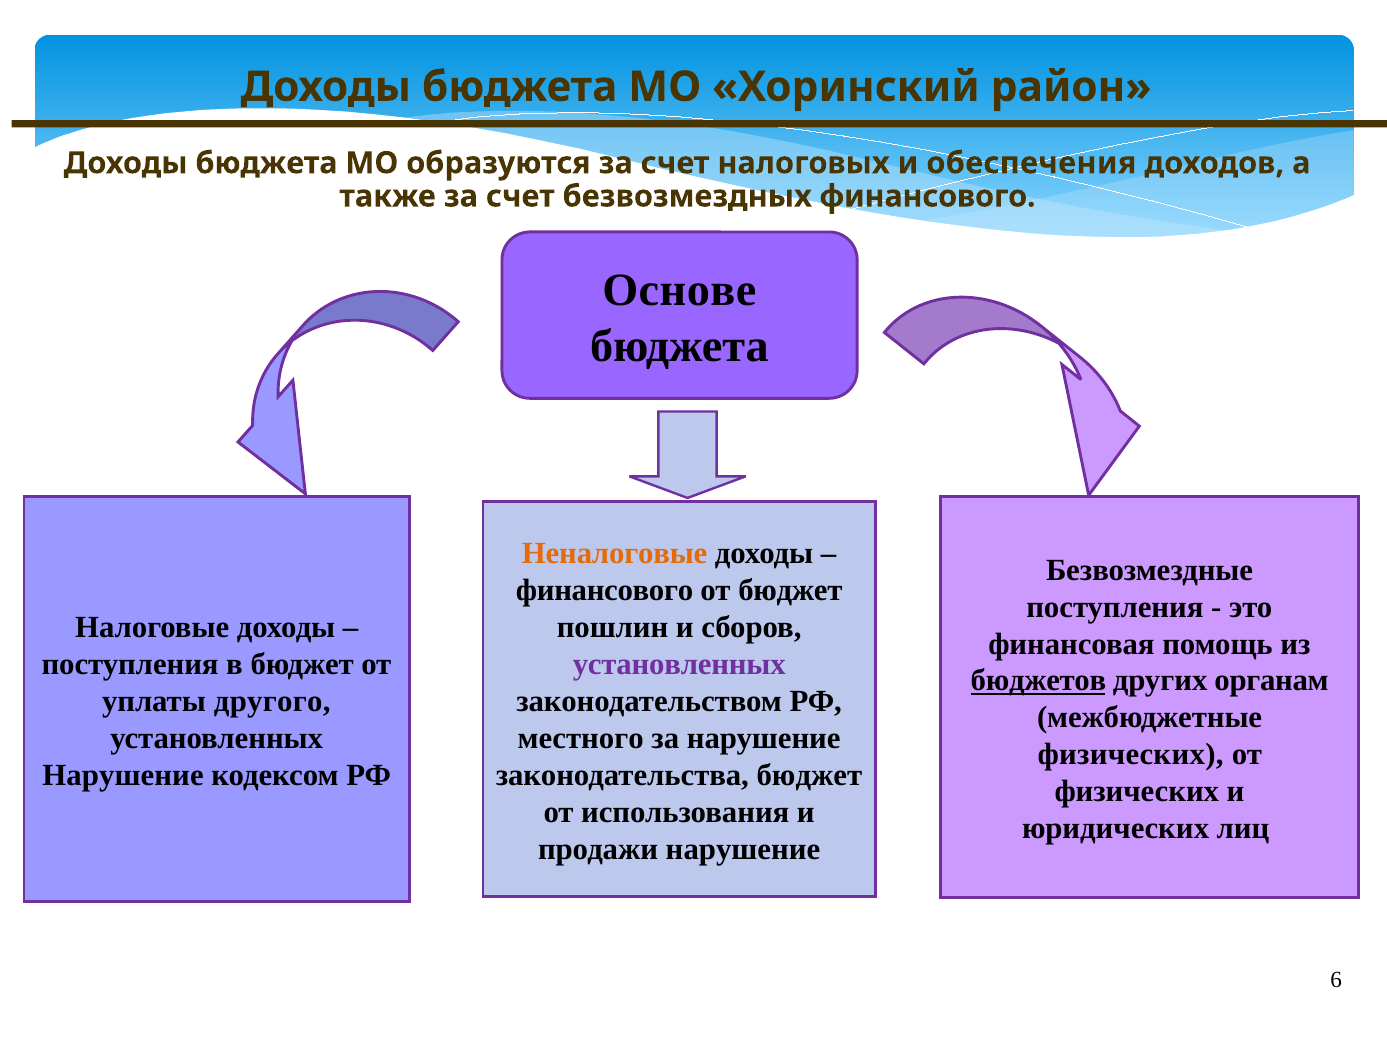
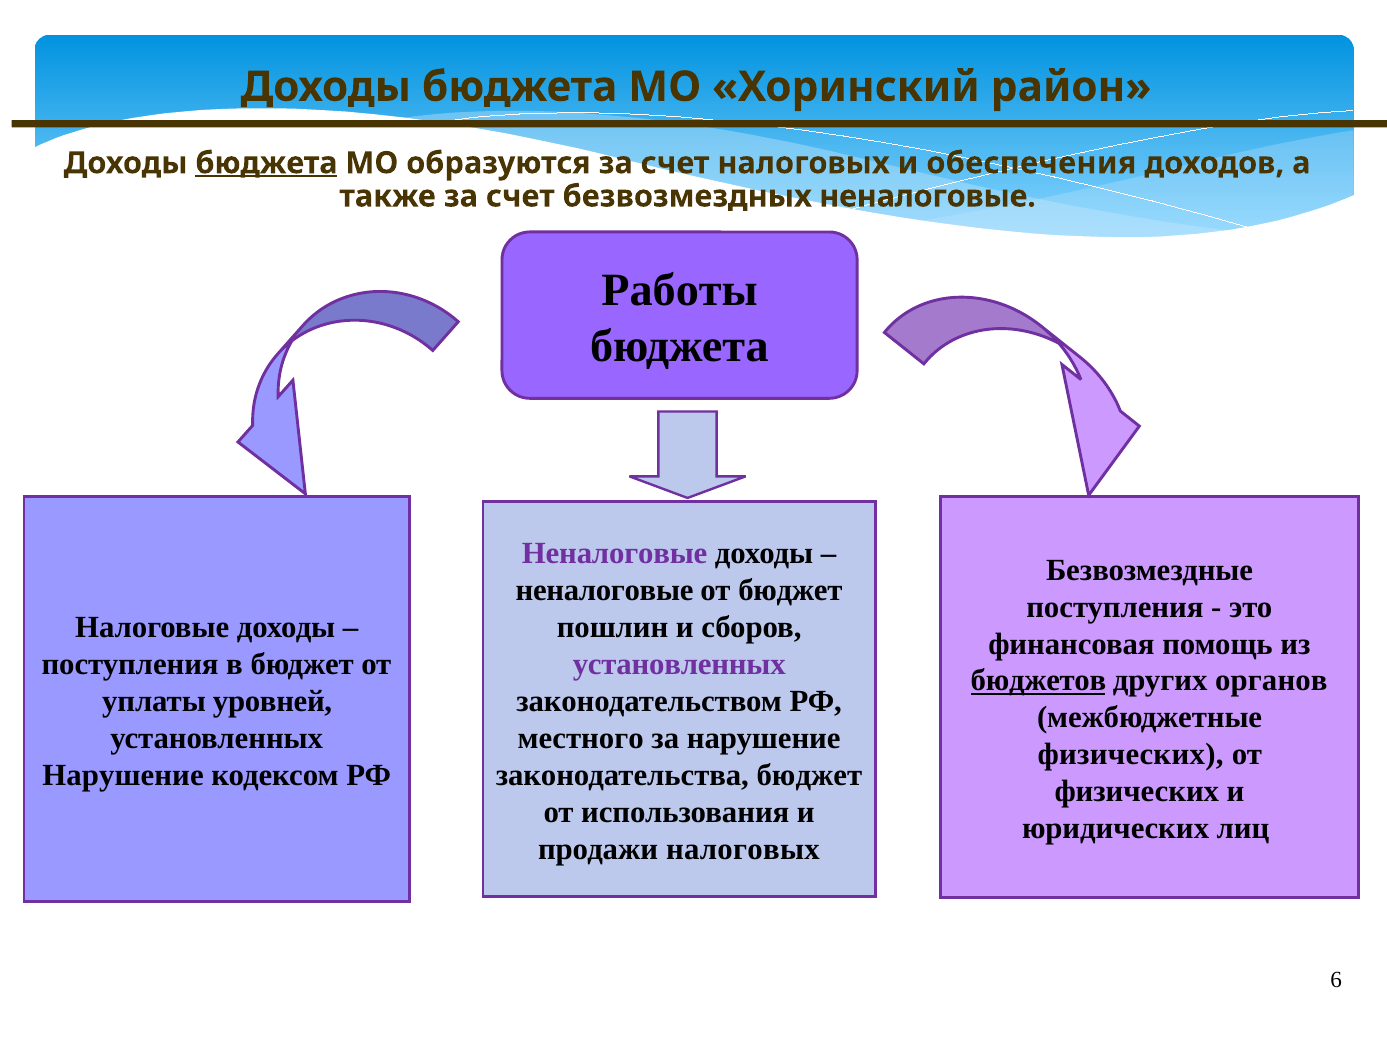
бюджета underline: none -> present (267, 163)
безвозмездных финансового: финансового -> неналоговые (927, 196)
Основе: Основе -> Работы (680, 291)
Неналоговые colour: orange -> purple (615, 554)
финансового: финансового -> неналоговые (605, 591)
органам: органам -> органов (1271, 681)
другого: другого -> уровней (273, 701)
продажи нарушение: нарушение -> налоговых (743, 849)
